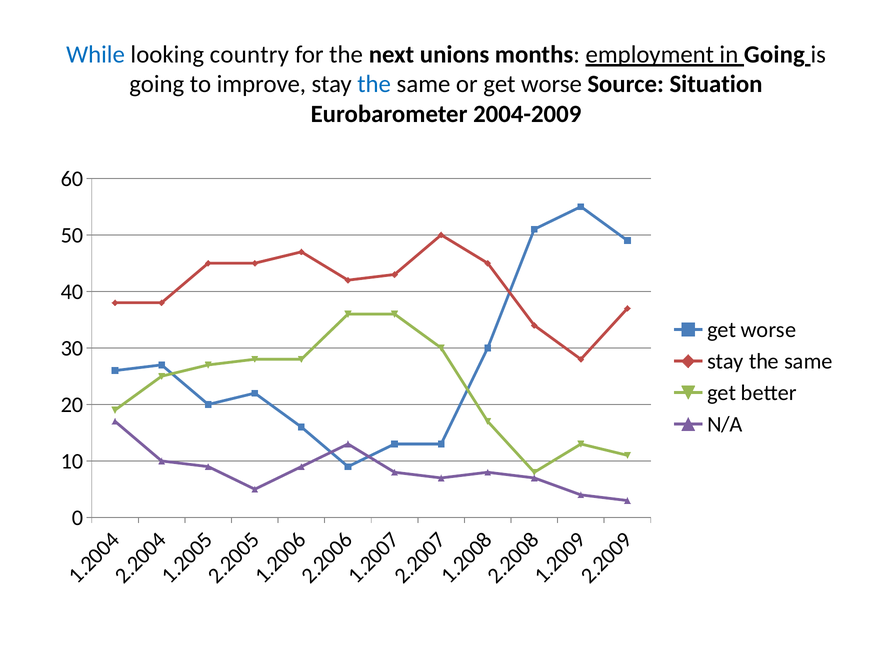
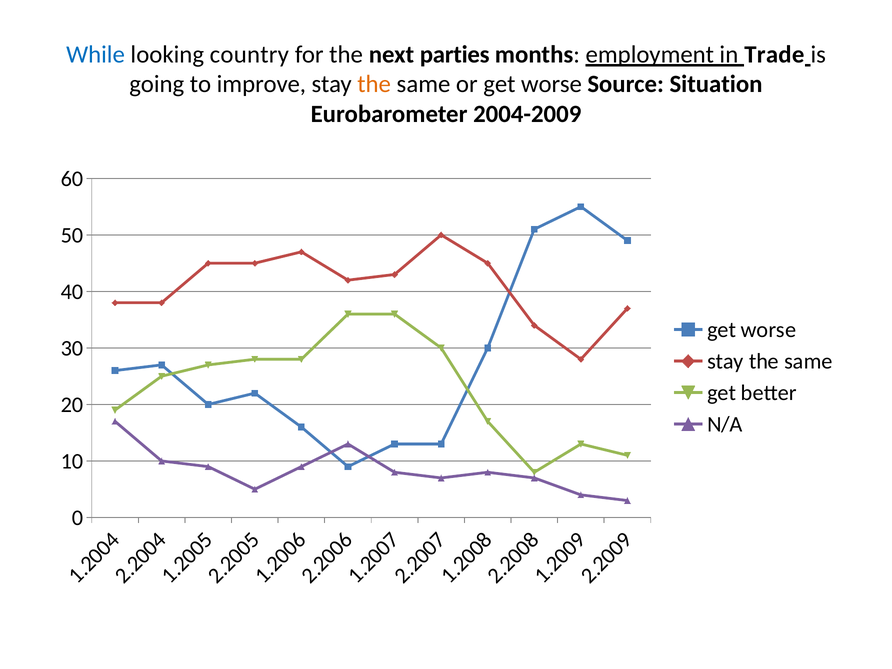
unions: unions -> parties (455, 55)
in Going: Going -> Trade (774, 55)
the colour: blue -> orange (374, 84)
